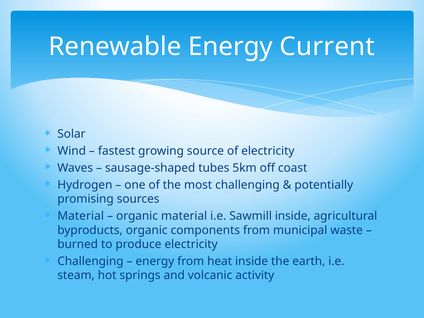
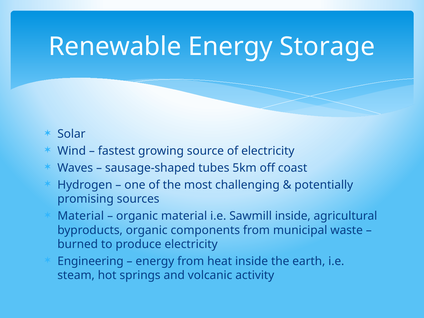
Current: Current -> Storage (327, 47)
Challenging: Challenging -> Engineering (91, 261)
